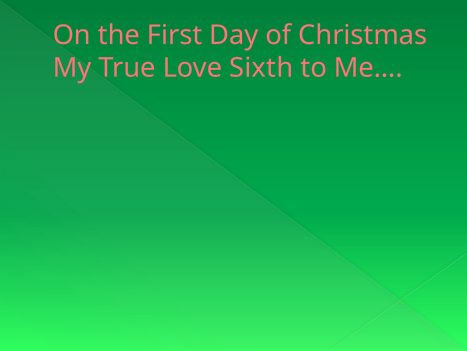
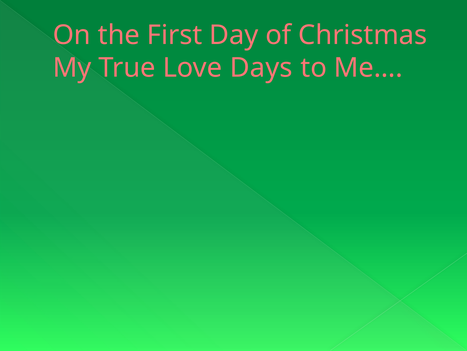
Sixth: Sixth -> Days (261, 68)
